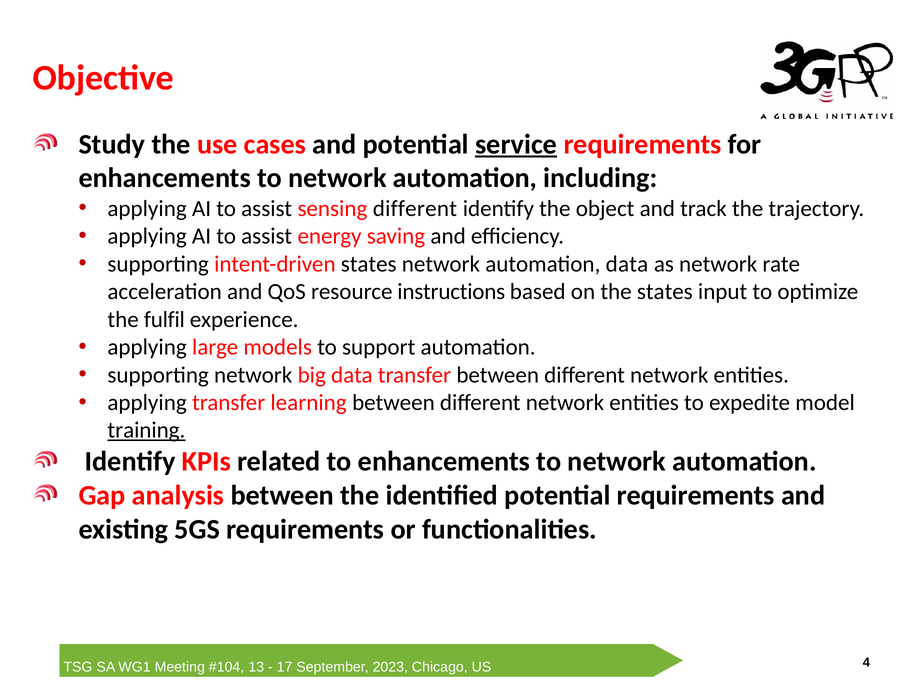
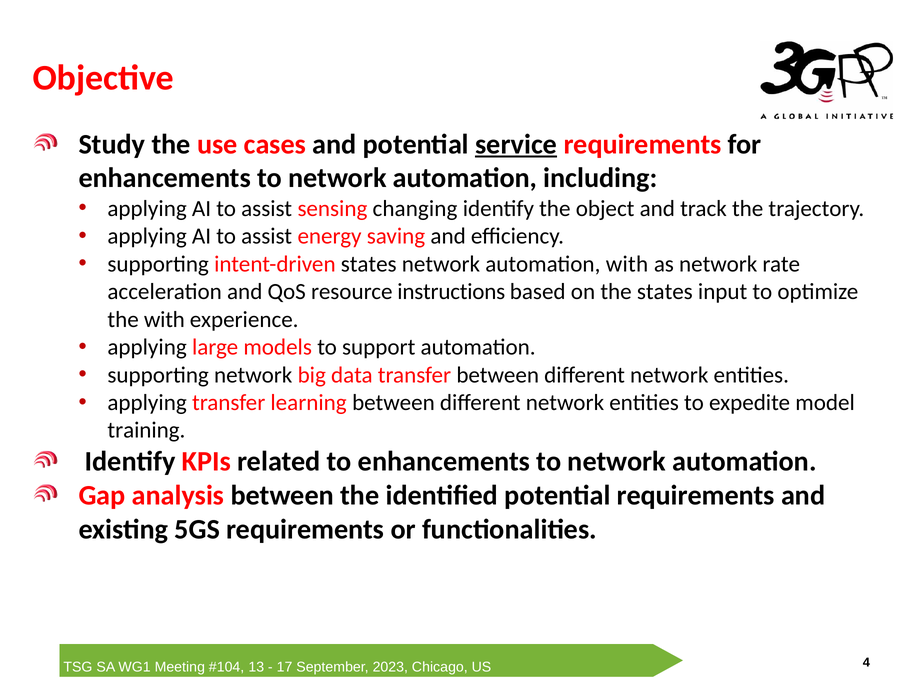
sensing different: different -> changing (415, 209)
automation data: data -> with (627, 264)
the fulfil: fulfil -> with (164, 319)
training underline: present -> none (146, 430)
